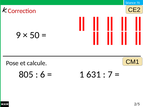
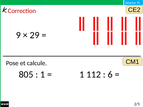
50: 50 -> 29 (35, 35)
631: 631 -> 112 (94, 75)
7: 7 -> 6 (110, 75)
6: 6 -> 1 (43, 75)
